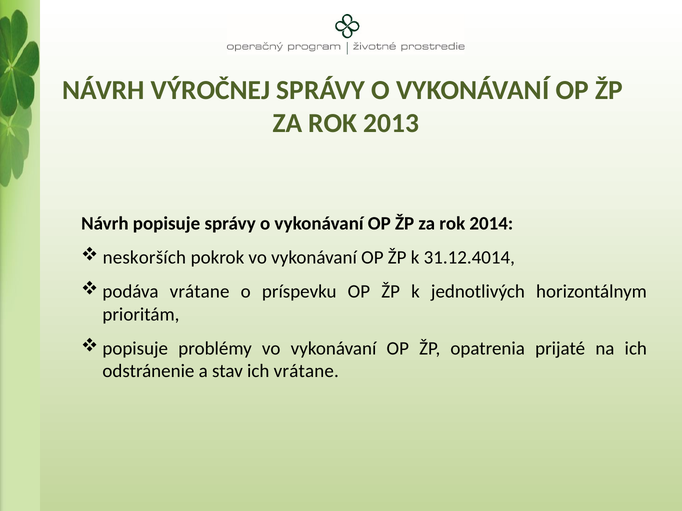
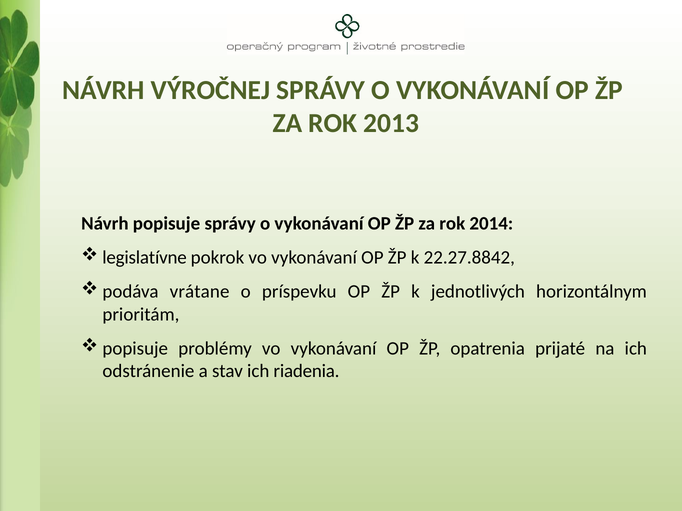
neskorších: neskorších -> legislatívne (145, 258)
31.12.4014: 31.12.4014 -> 22.27.8842 (469, 258)
ich vrátane: vrátane -> riadenia (306, 372)
